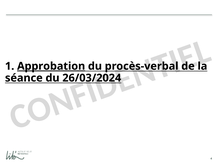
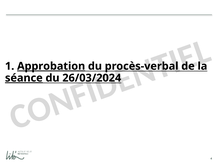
séance underline: none -> present (24, 78)
